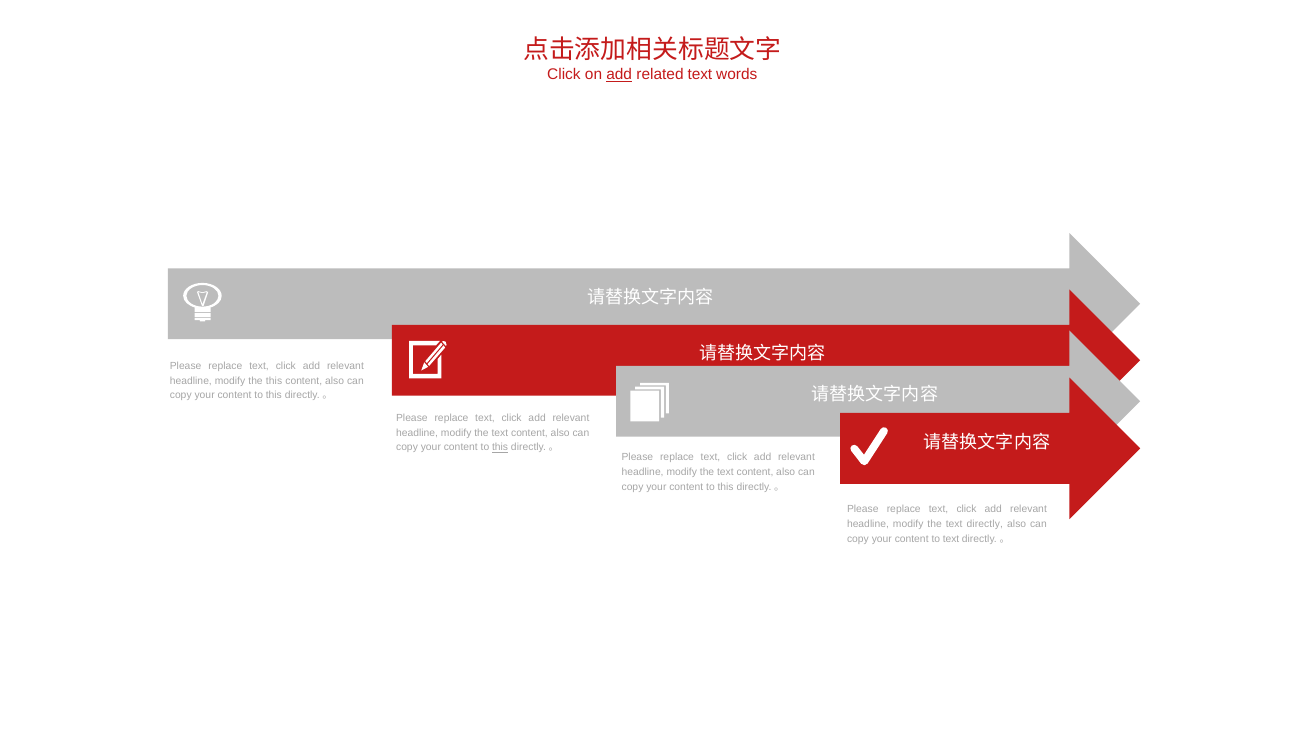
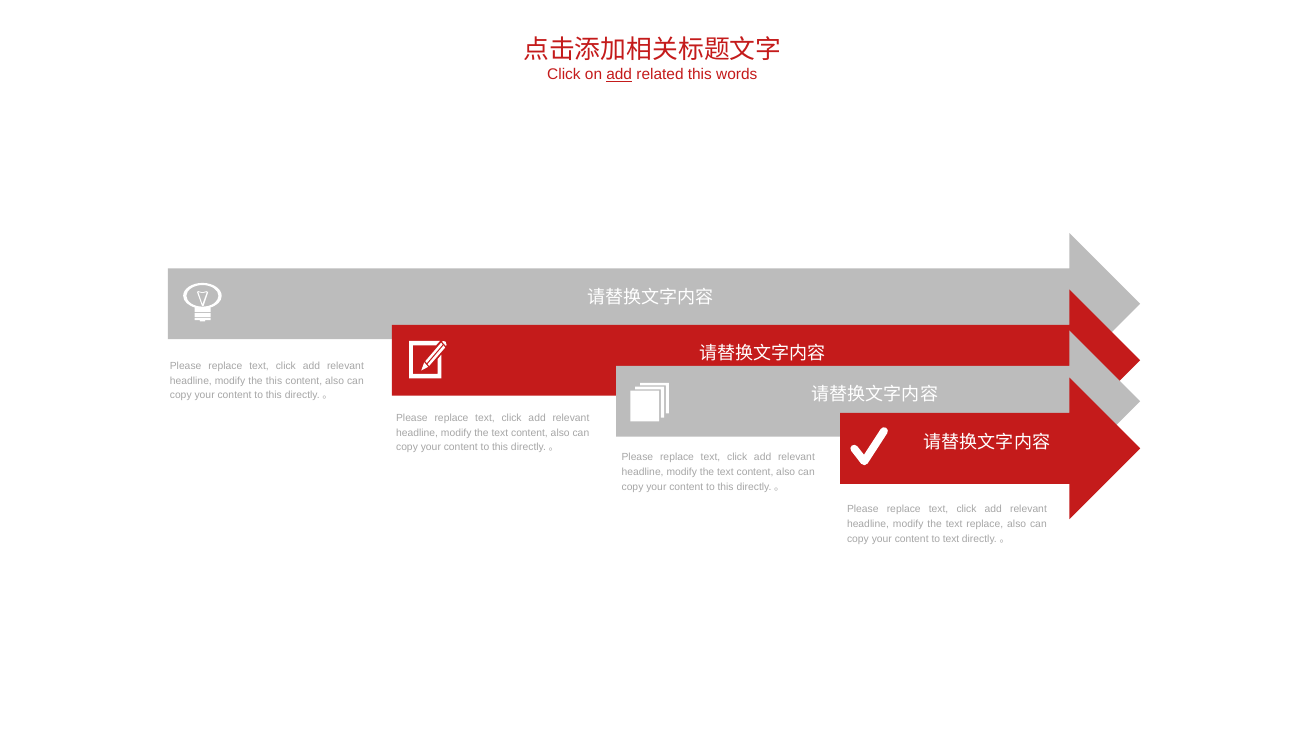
related text: text -> this (700, 75)
this underline: present -> none (500, 447)
the text directly: directly -> replace (985, 524)
